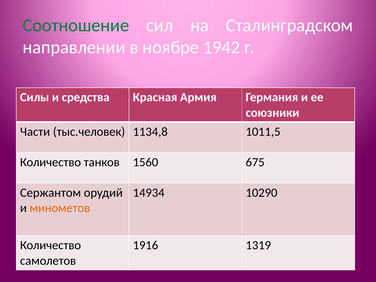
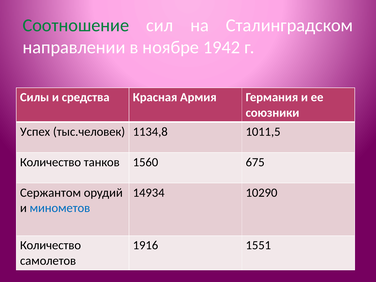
Части: Части -> Успех (35, 132)
минометов colour: orange -> blue (60, 208)
1319: 1319 -> 1551 (258, 245)
